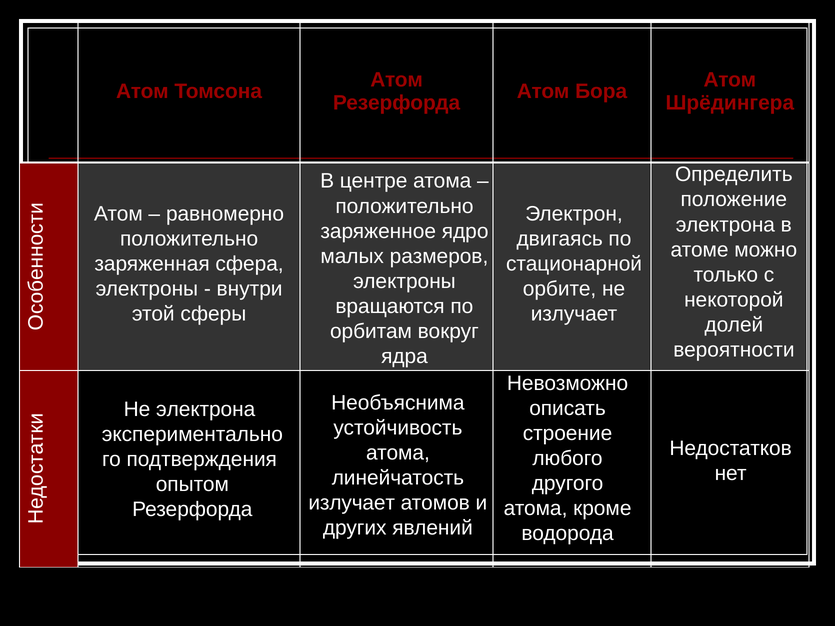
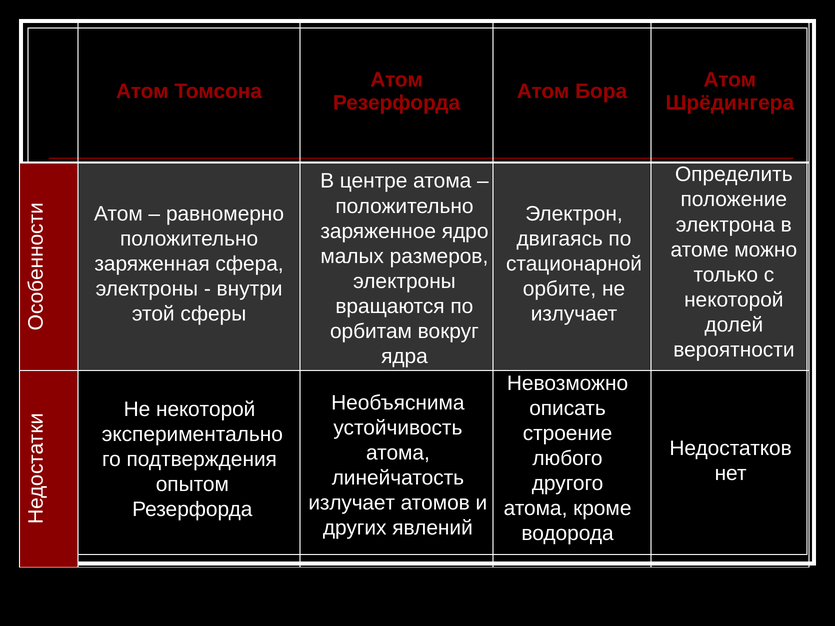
Не электрона: электрона -> некоторой (206, 409)
